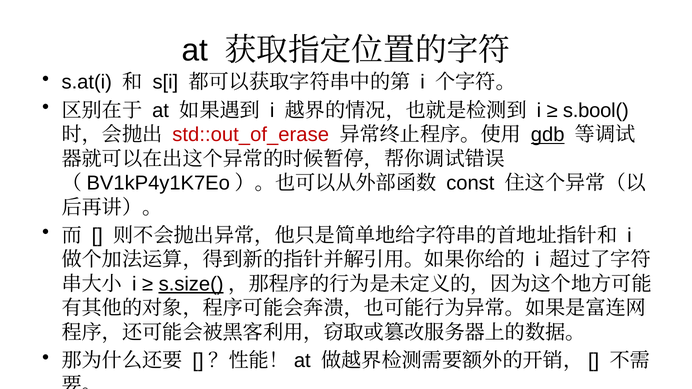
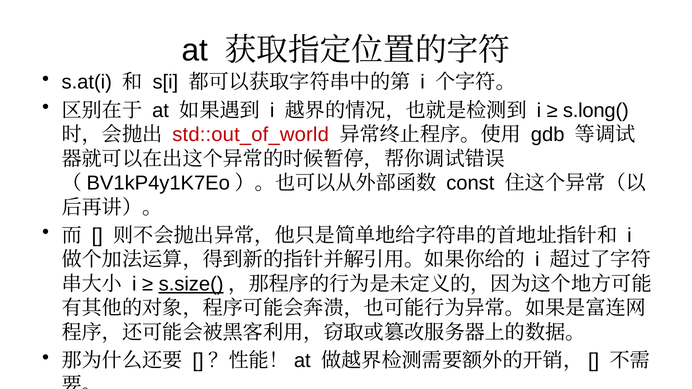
s.bool(: s.bool( -> s.long( (596, 111)
std::out_of_erase: std::out_of_erase -> std::out_of_world (251, 135)
gdb underline: present -> none (548, 135)
